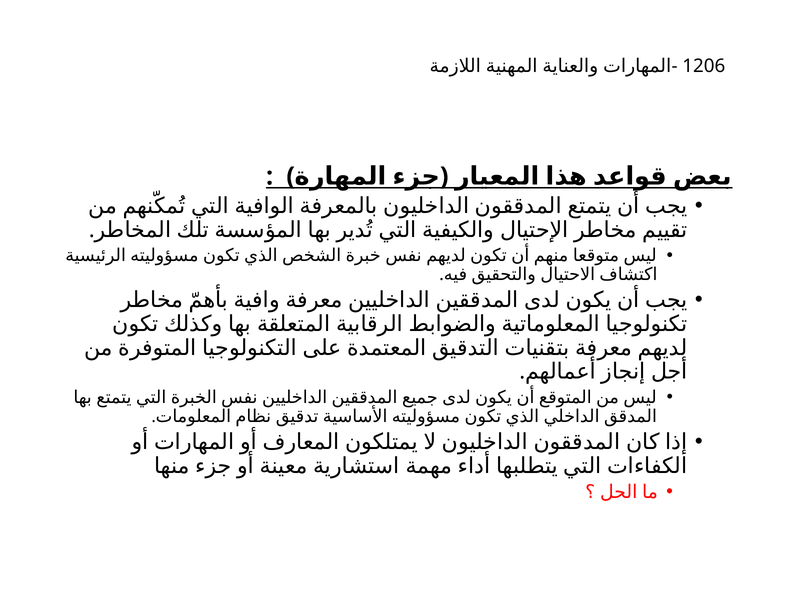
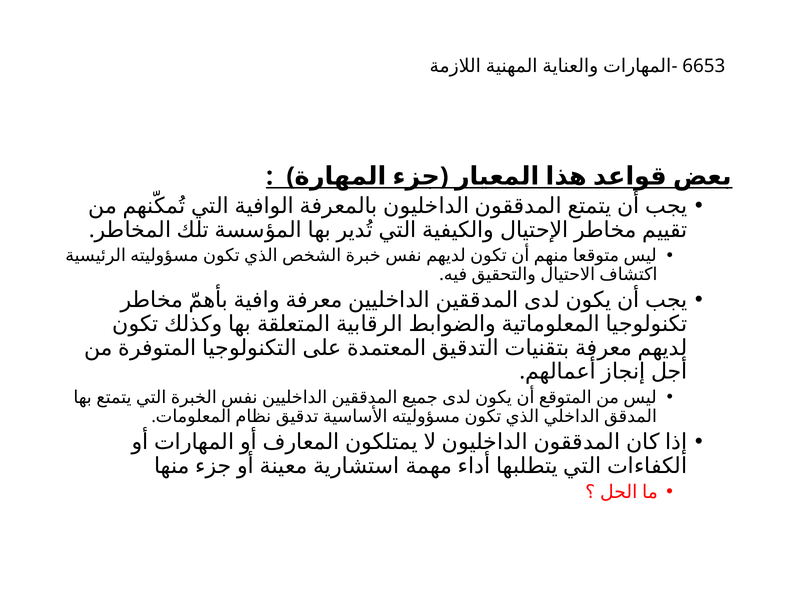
1206: 1206 -> 6653 (704, 66)
